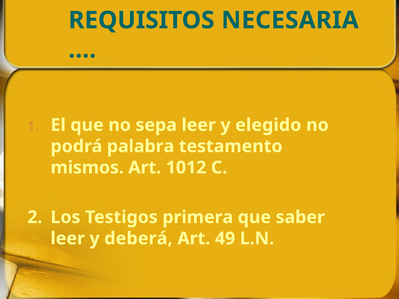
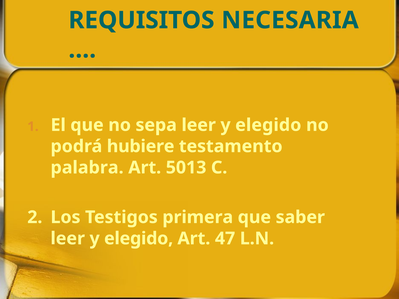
palabra: palabra -> hubiere (141, 146)
mismos: mismos -> palabra (87, 168)
1012: 1012 -> 5013 (186, 168)
deberá: deberá -> elegido (139, 239)
49: 49 -> 47 (225, 239)
